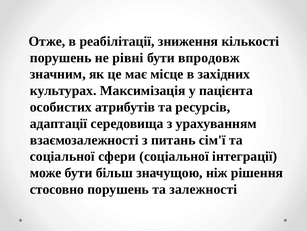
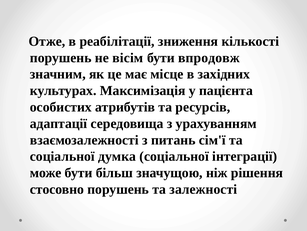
рівні: рівні -> вісім (128, 58)
сфери: сфери -> думка (117, 156)
